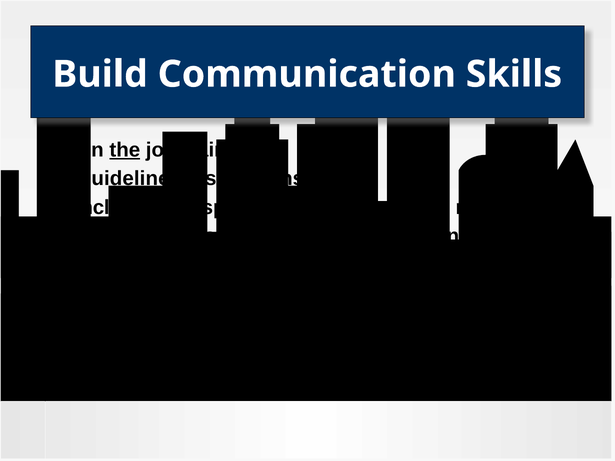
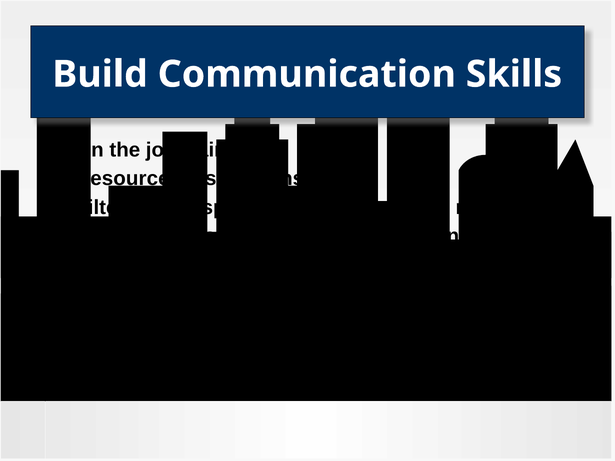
the underline: present -> none (125, 150)
Guidelines: Guidelines -> Resources (128, 179)
Includes: Includes -> Filtering (116, 207)
